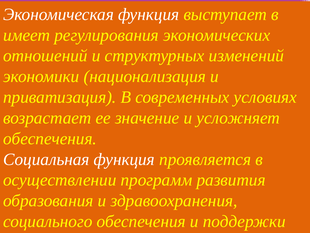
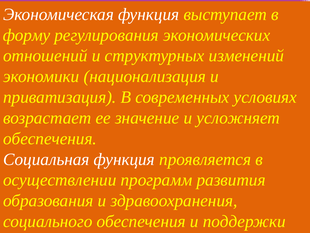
имеет: имеет -> форму (27, 35)
